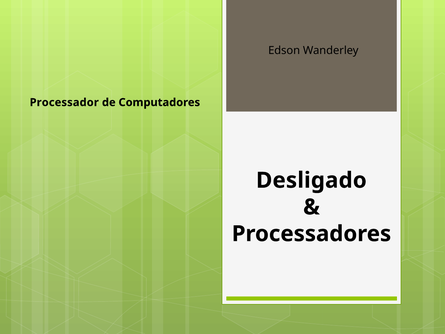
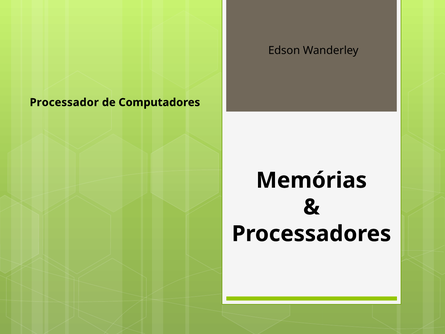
Desligado: Desligado -> Memórias (311, 180)
